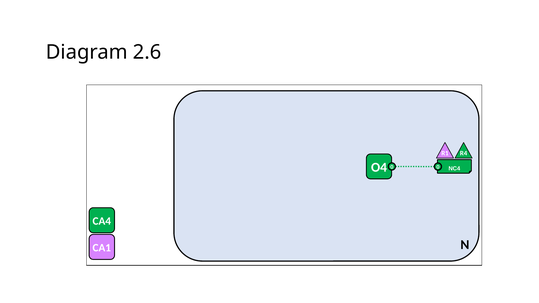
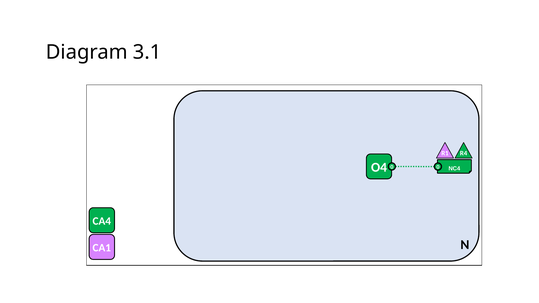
2.6: 2.6 -> 3.1 (147, 52)
